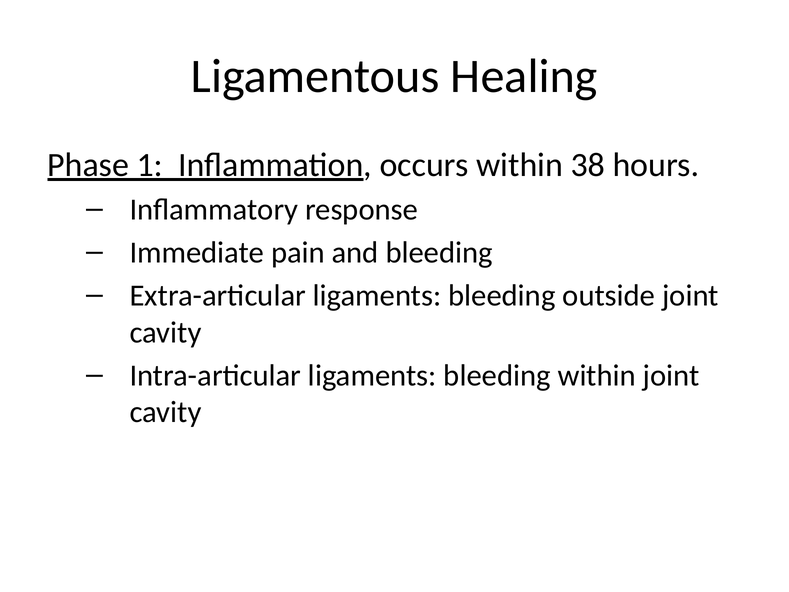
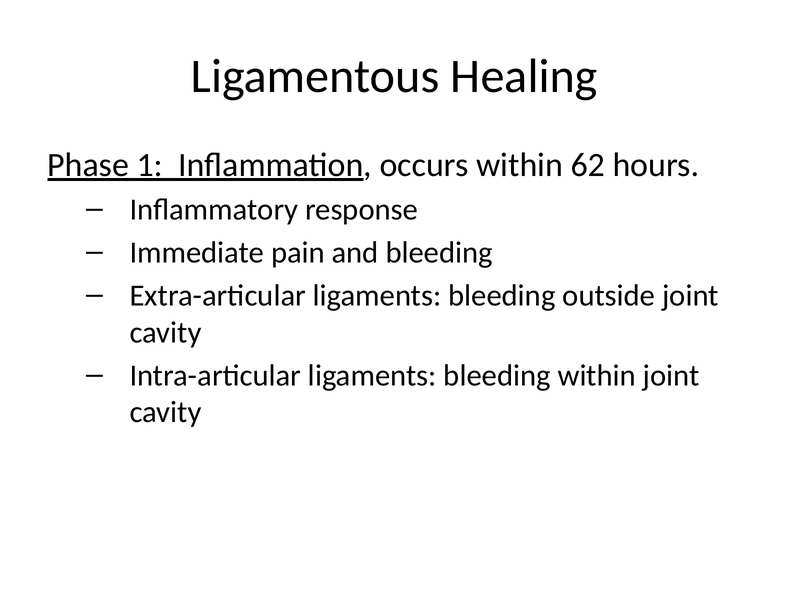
38: 38 -> 62 (588, 165)
